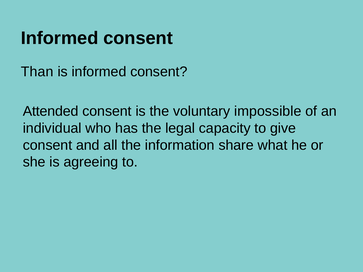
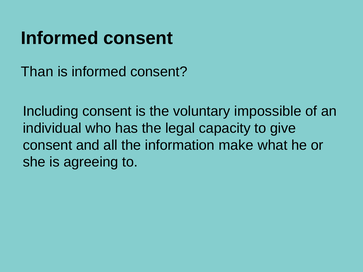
Attended: Attended -> Including (51, 111)
share: share -> make (236, 145)
